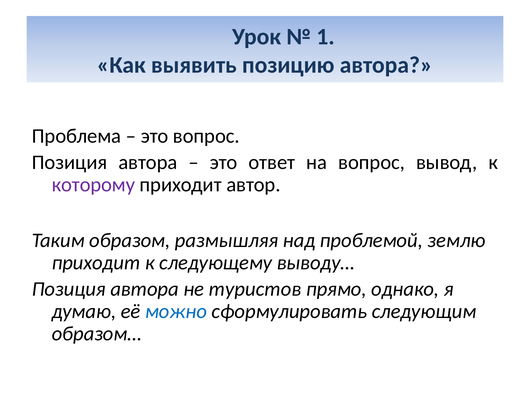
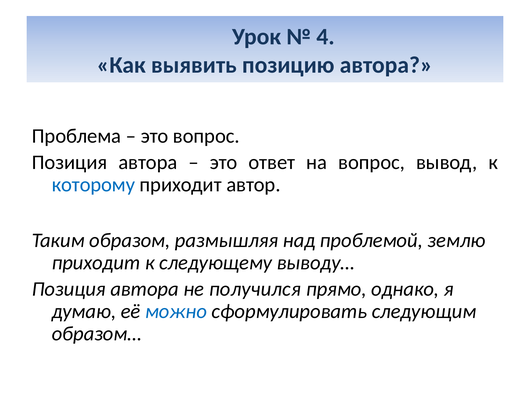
1: 1 -> 4 (326, 37)
которому colour: purple -> blue (93, 184)
туристов: туристов -> получился (255, 289)
